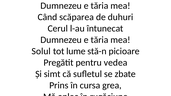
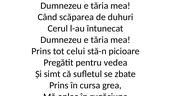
Solul: Solul -> Prins (41, 51)
tot lume: lume -> celui (76, 51)
